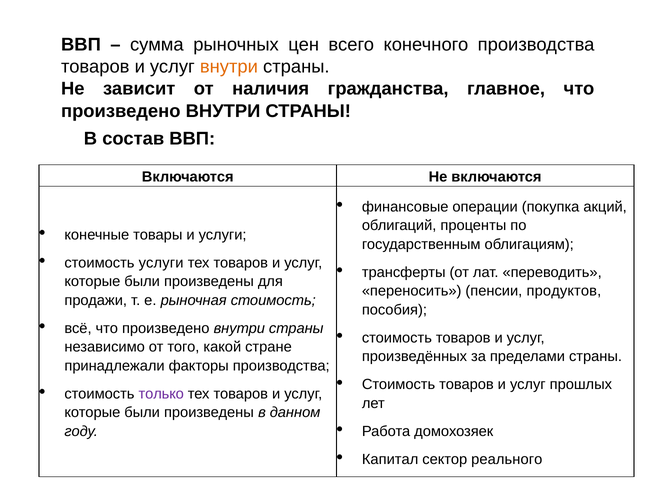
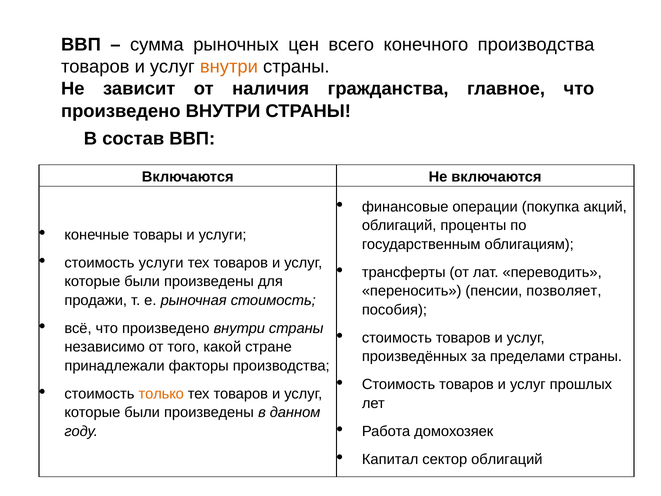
продуктов: продуктов -> позволяет (564, 291)
только colour: purple -> orange (161, 393)
сектор реального: реального -> облигаций (507, 459)
